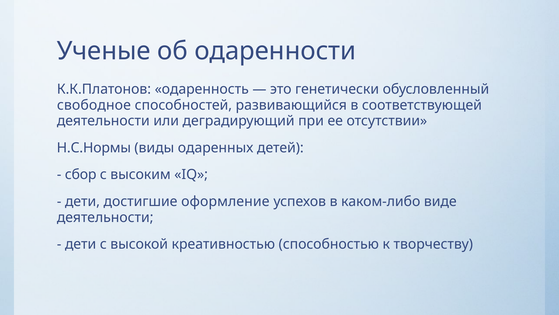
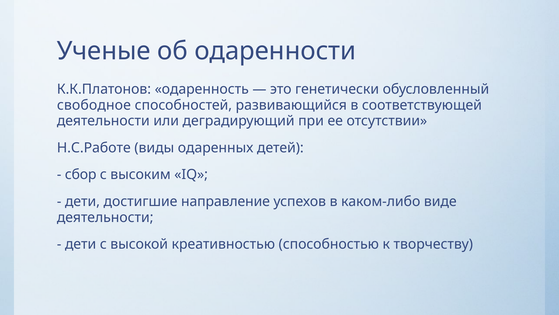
Н.С.Нормы: Н.С.Нормы -> Н.С.Работе (94, 148)
оформление: оформление -> направление (225, 201)
